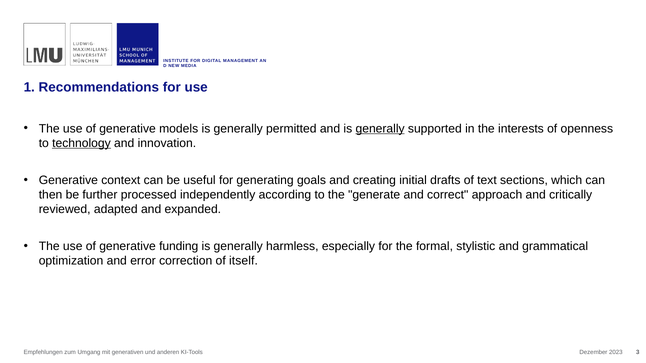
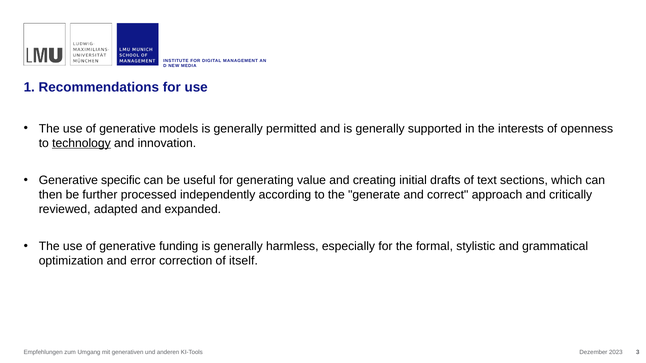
generally underline: present -> none (380, 129)
context: context -> specific (121, 180)
goals: goals -> value (311, 180)
